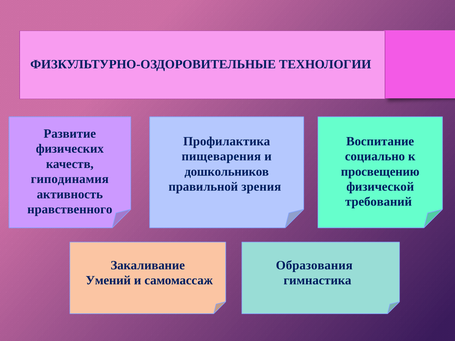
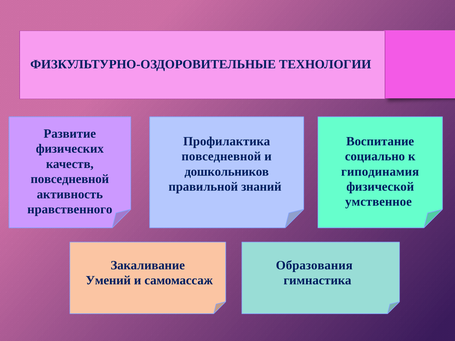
пищеварения: пищеварения -> повседневной (221, 156)
просвещению: просвещению -> гиподинамия (380, 172)
гиподинамия: гиподинамия -> повседневной (70, 179)
зрения: зрения -> знаний (261, 187)
требований: требований -> умственное (379, 202)
